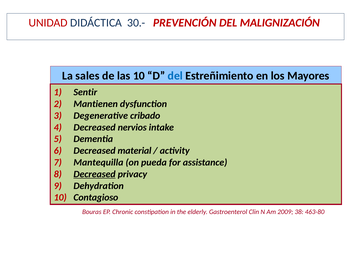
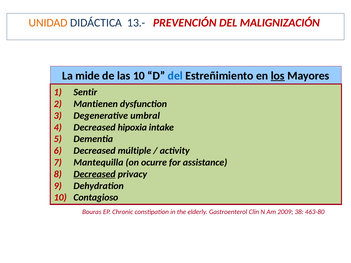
UNIDAD colour: red -> orange (48, 23)
30.-: 30.- -> 13.- (136, 23)
sales: sales -> mide (88, 76)
los underline: none -> present (278, 76)
cribado: cribado -> umbral (145, 116)
nervios: nervios -> hipoxia (132, 127)
material: material -> múltiple (134, 151)
pueda: pueda -> ocurre (154, 163)
